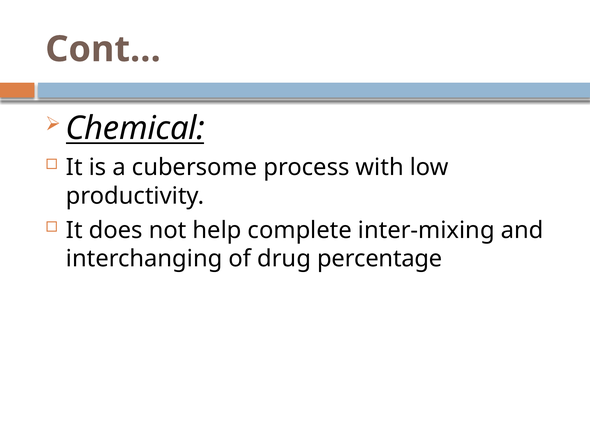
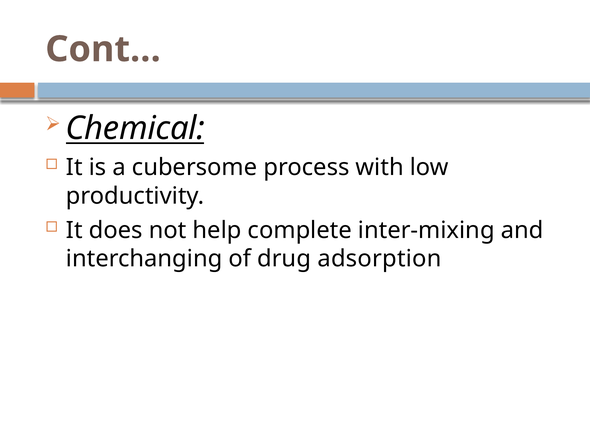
percentage: percentage -> adsorption (380, 259)
